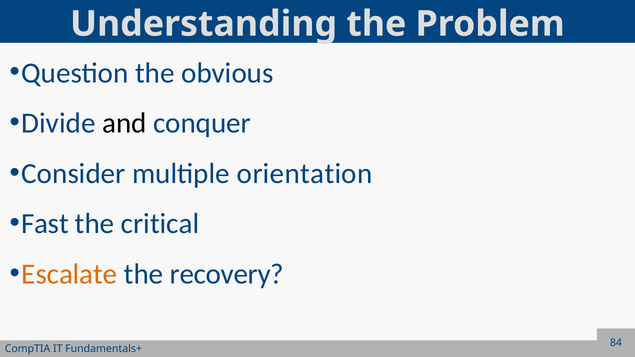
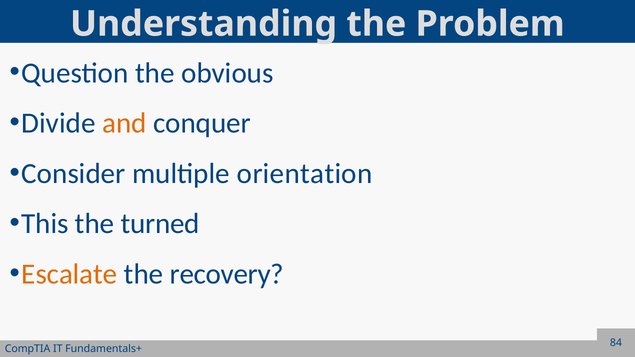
and colour: black -> orange (124, 123)
Fast: Fast -> This (45, 224)
critical: critical -> turned (160, 224)
